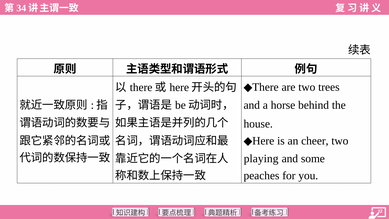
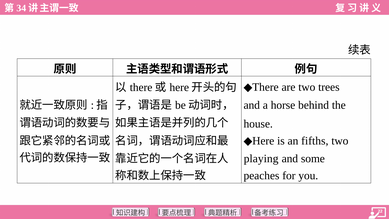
cheer: cheer -> fifths (315, 141)
